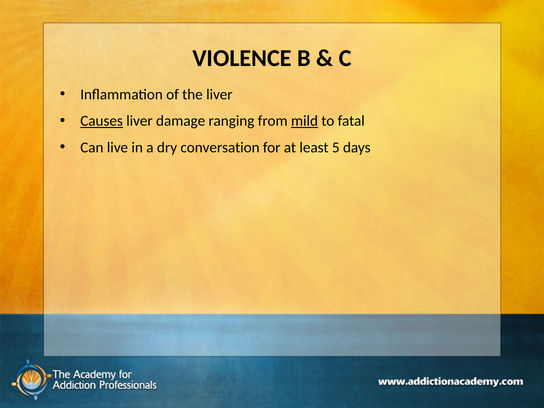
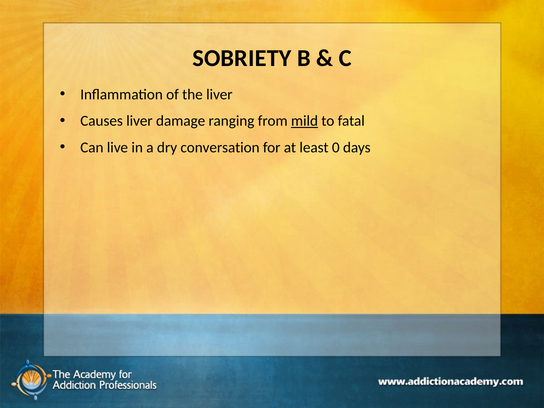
VIOLENCE: VIOLENCE -> SOBRIETY (242, 58)
Causes underline: present -> none (102, 121)
5: 5 -> 0 (336, 147)
